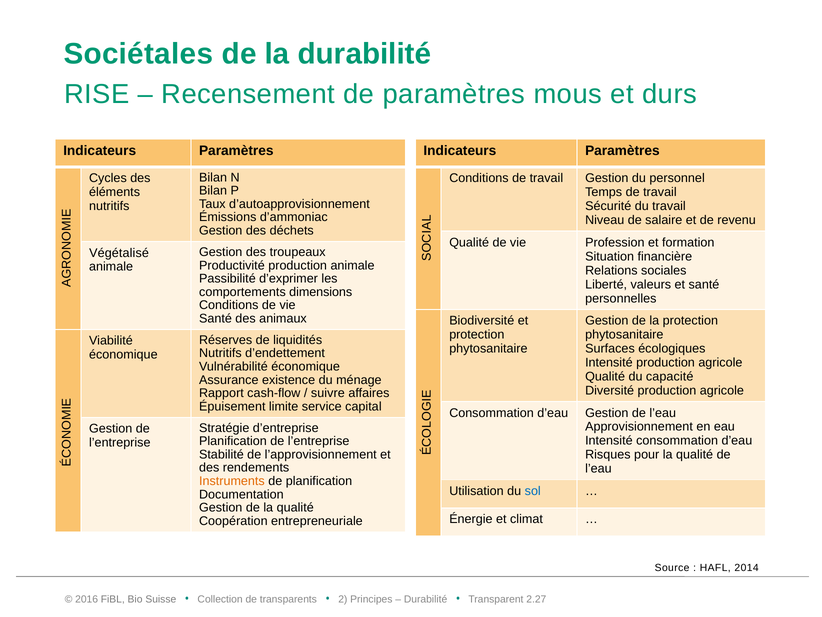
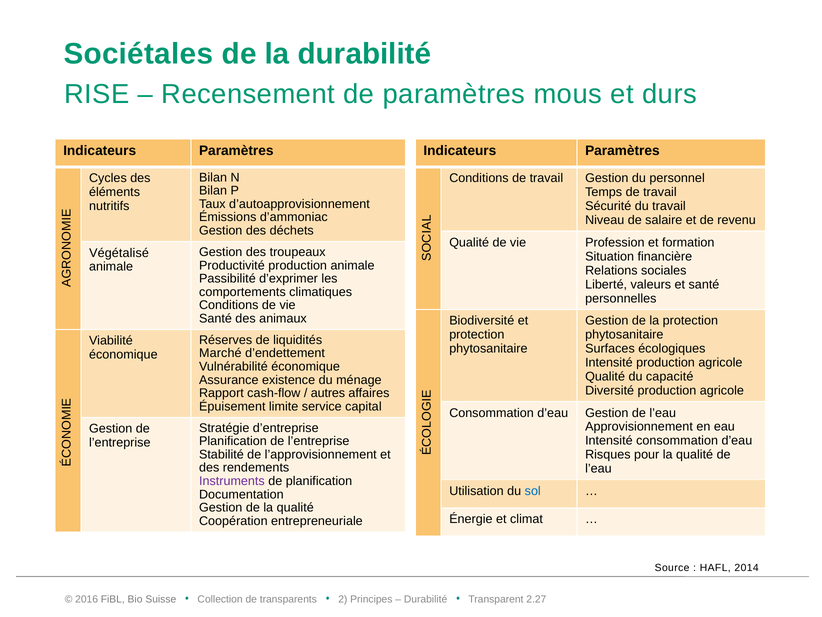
dimensions: dimensions -> climatiques (321, 292)
Nutritifs: Nutritifs -> Marché (220, 353)
suivre: suivre -> autres (328, 393)
Instruments colour: orange -> purple (232, 481)
